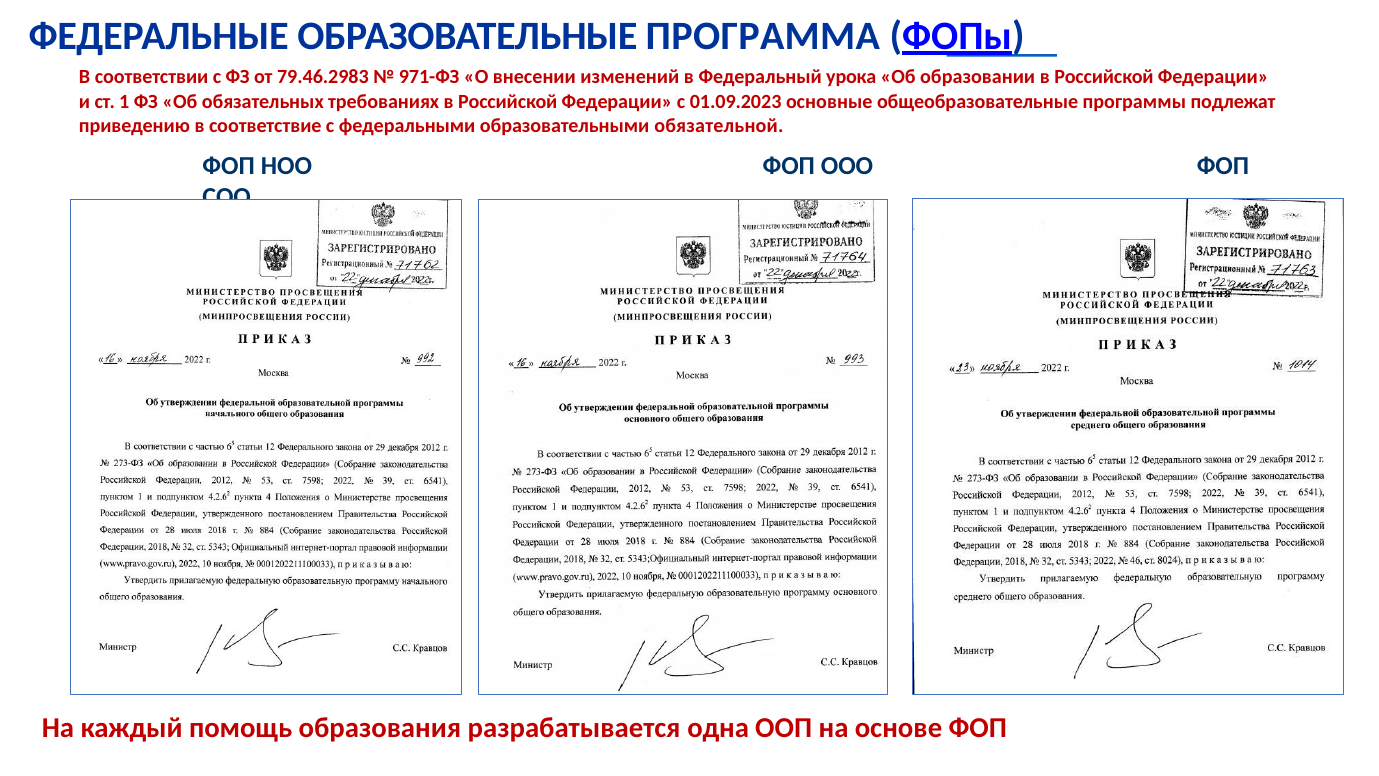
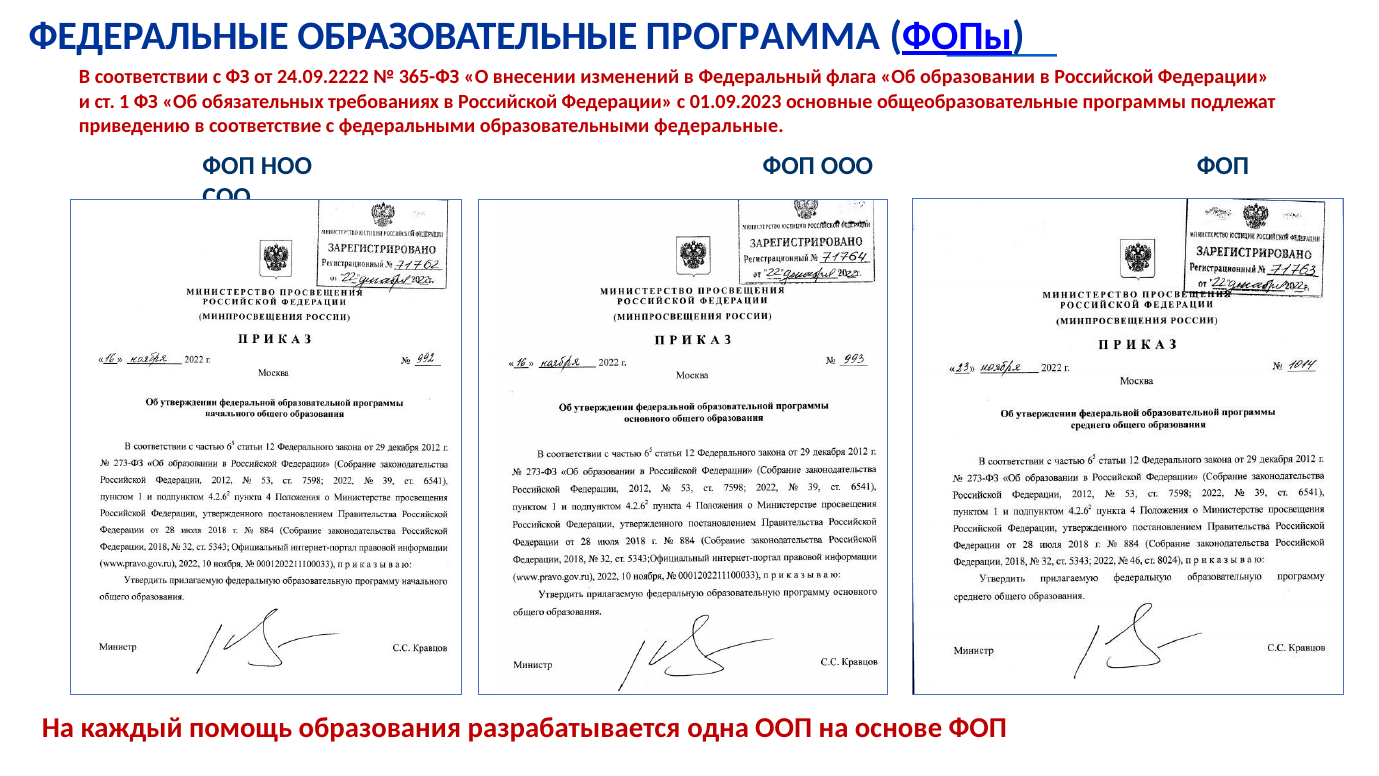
79.46.2983: 79.46.2983 -> 24.09.2222 (323, 77)
971-ФЗ: 971-ФЗ -> 365-ФЗ (429, 77)
урока: урока -> флага (851, 77)
образовательными обязательной: обязательной -> федеральные (719, 126)
